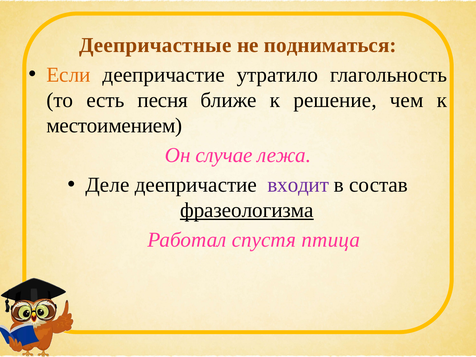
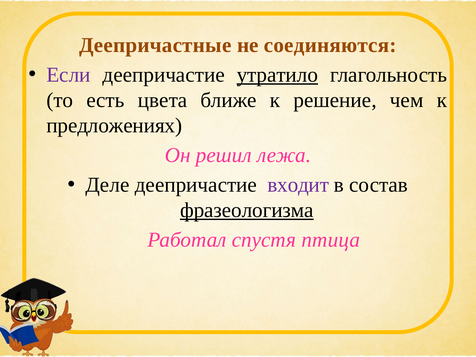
подниматься: подниматься -> соединяются (330, 45)
Если colour: orange -> purple (68, 75)
утратило underline: none -> present (277, 75)
песня: песня -> цвета (163, 100)
местоимением: местоимением -> предложениях (114, 126)
случае: случае -> решил (224, 155)
